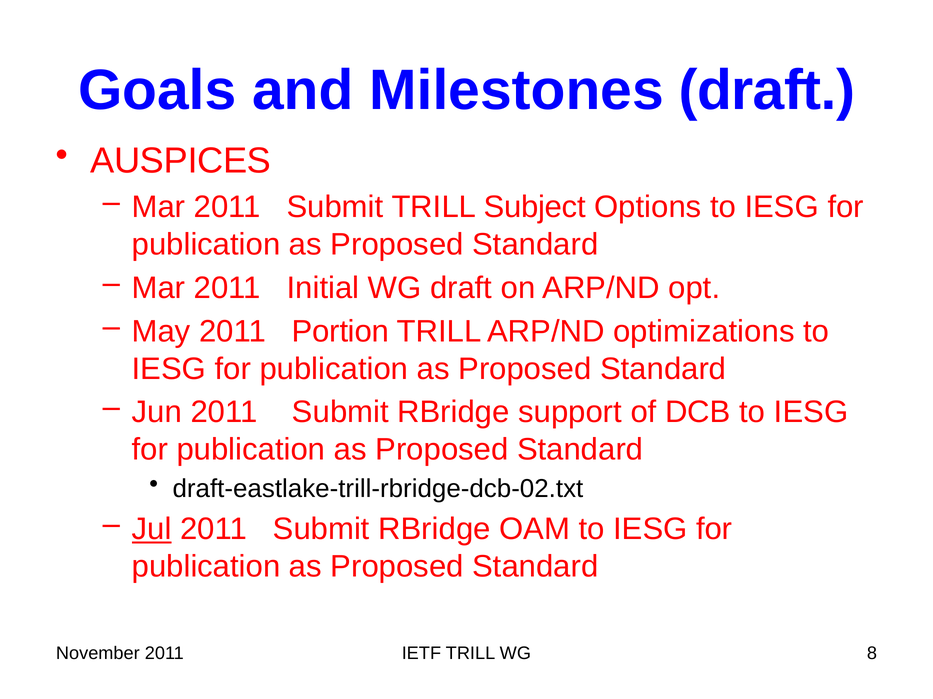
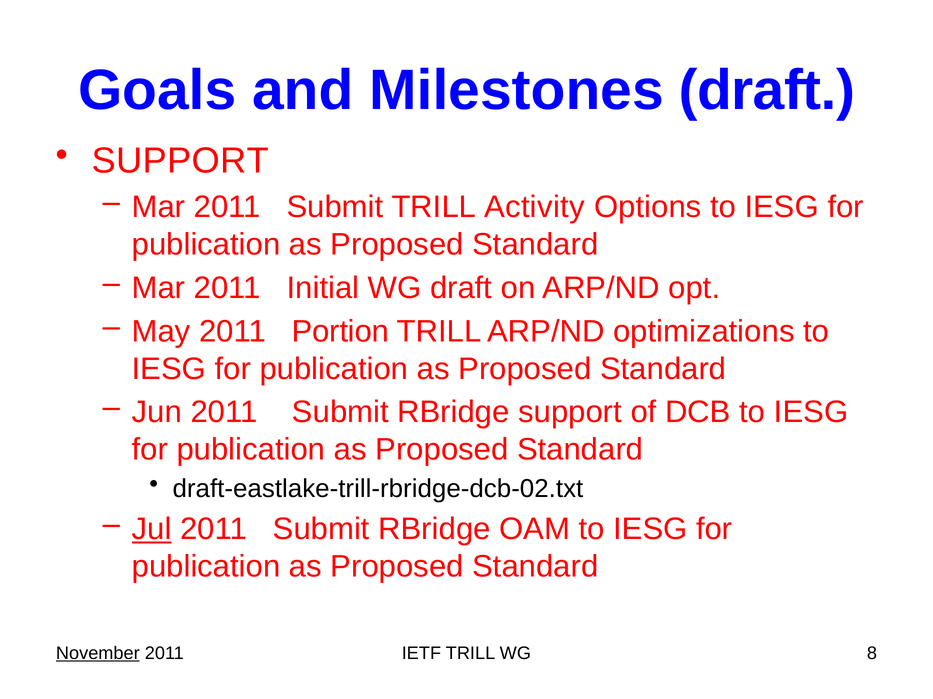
AUSPICES: AUSPICES -> SUPPORT (180, 161)
Subject: Subject -> Activity (534, 207)
November underline: none -> present (98, 654)
